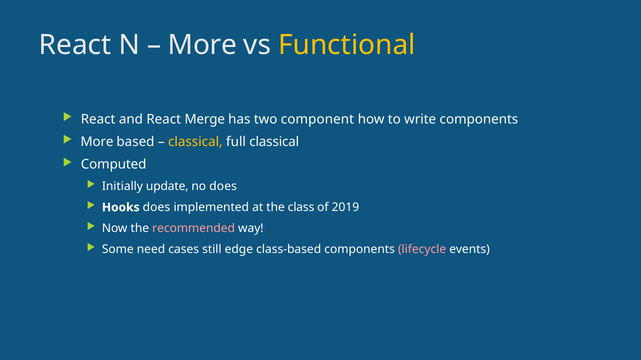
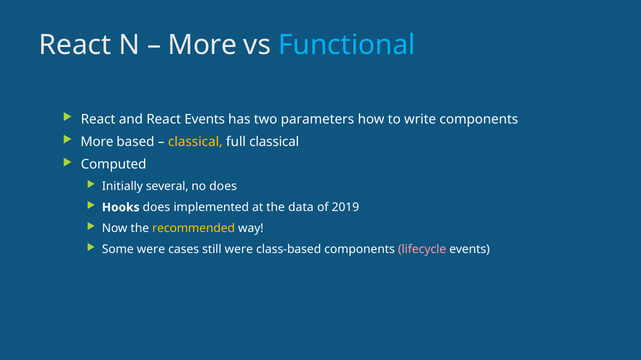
Functional colour: yellow -> light blue (347, 45)
React Merge: Merge -> Events (205, 119)
component: component -> parameters (317, 119)
update: update -> several (167, 187)
class: class -> data (301, 208)
recommended colour: pink -> yellow (194, 229)
Some need: need -> were (151, 250)
still edge: edge -> were (239, 250)
